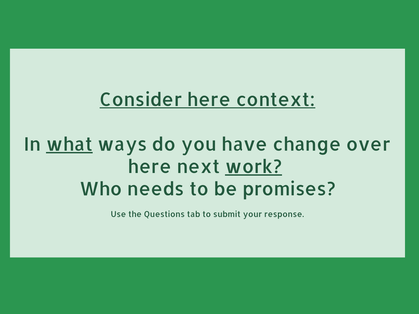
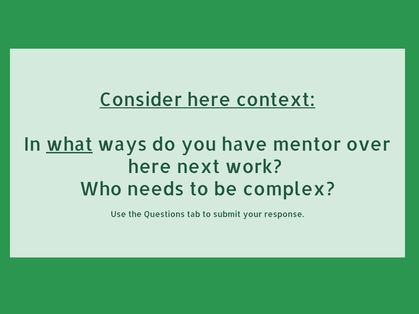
change: change -> mentor (307, 145)
work underline: present -> none (254, 167)
promises: promises -> complex (289, 189)
